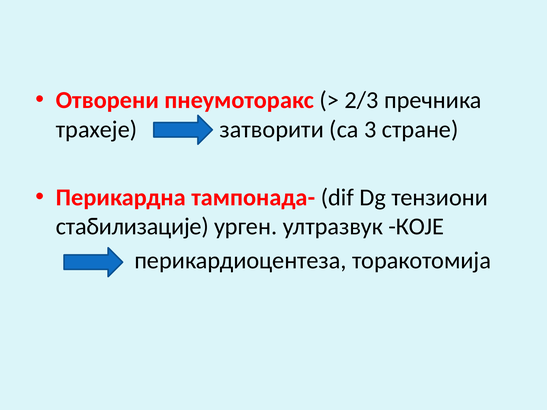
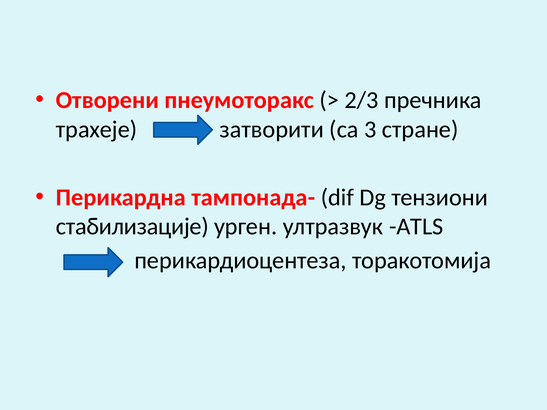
КОЈЕ: КОЈЕ -> ATLS (416, 227)
